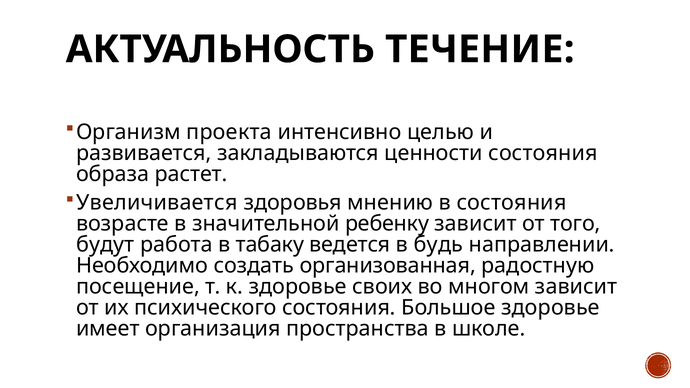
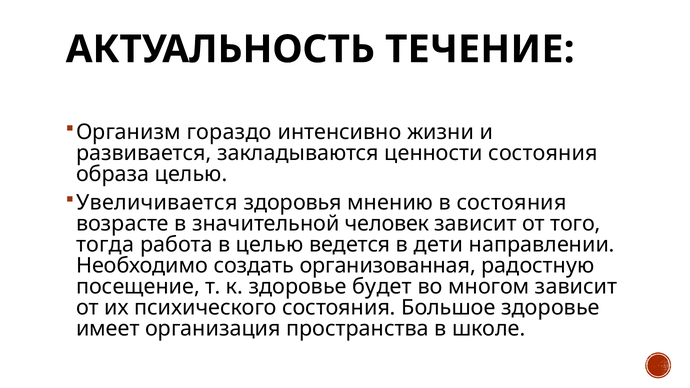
проекта: проекта -> гораздо (229, 132)
целью: целью -> жизни (441, 132)
образа растет: растет -> целью (191, 174)
ребенку: ребенку -> человек (387, 224)
будут: будут -> тогда (105, 245)
в табаку: табаку -> целью (270, 245)
будь: будь -> дети (438, 245)
своих: своих -> будет (382, 287)
